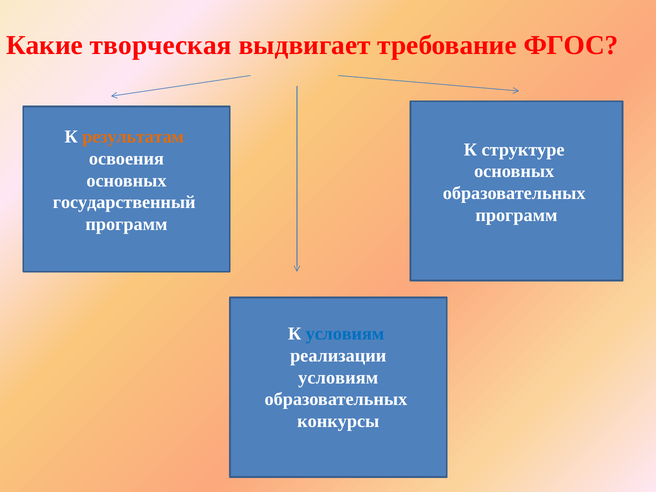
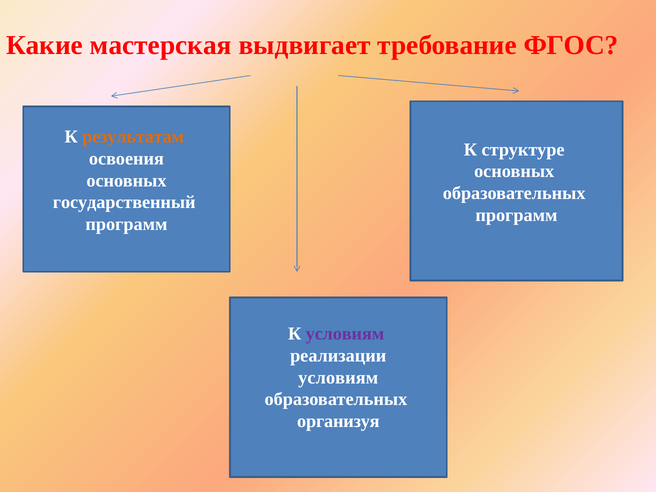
творческая: творческая -> мастерская (161, 45)
условиям colour: blue -> purple (345, 334)
конкурсы: конкурсы -> организуя (338, 421)
